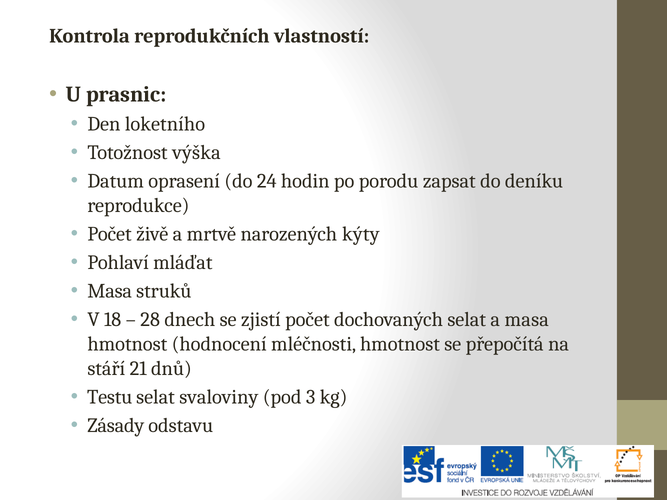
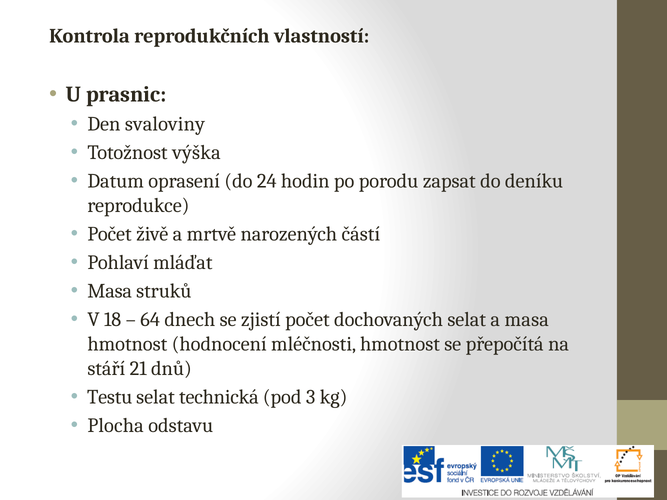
loketního: loketního -> svaloviny (165, 124)
kýty: kýty -> částí (361, 234)
28: 28 -> 64 (150, 320)
svaloviny: svaloviny -> technická (219, 397)
Zásady: Zásady -> Plocha (116, 426)
